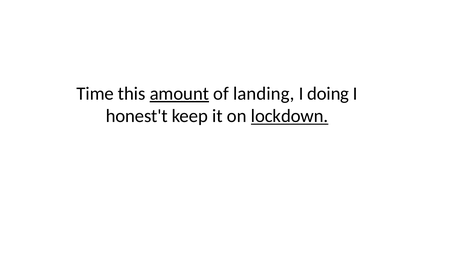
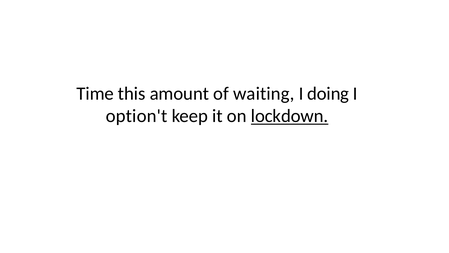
amount underline: present -> none (179, 93)
landing: landing -> waiting (264, 93)
honest't: honest't -> option't (137, 116)
